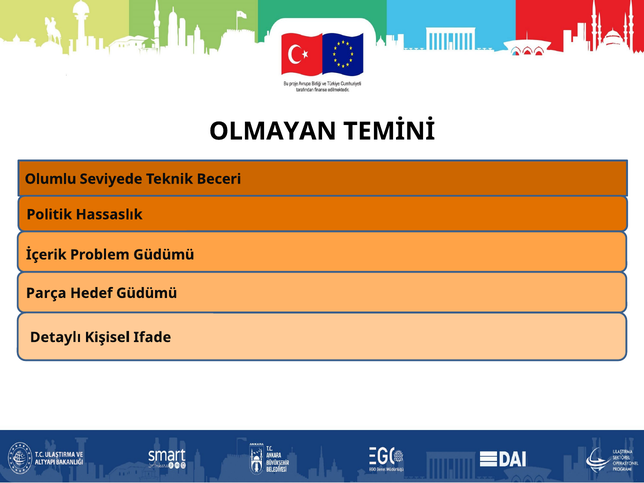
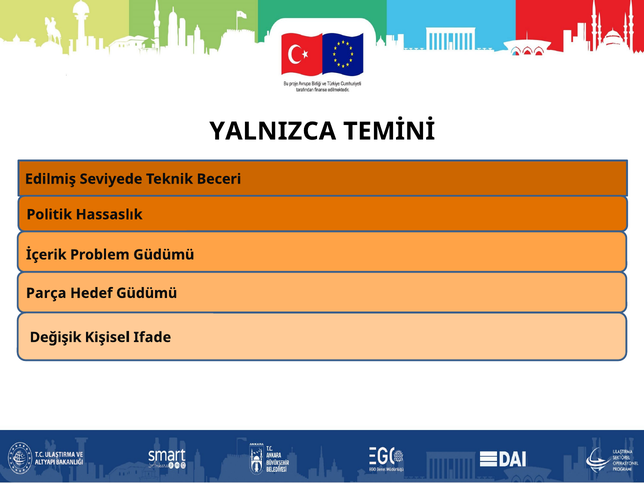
OLMAYAN: OLMAYAN -> YALNIZCA (273, 131)
Olumlu: Olumlu -> Edilmiş (50, 179)
Detaylı: Detaylı -> Değişik (56, 337)
